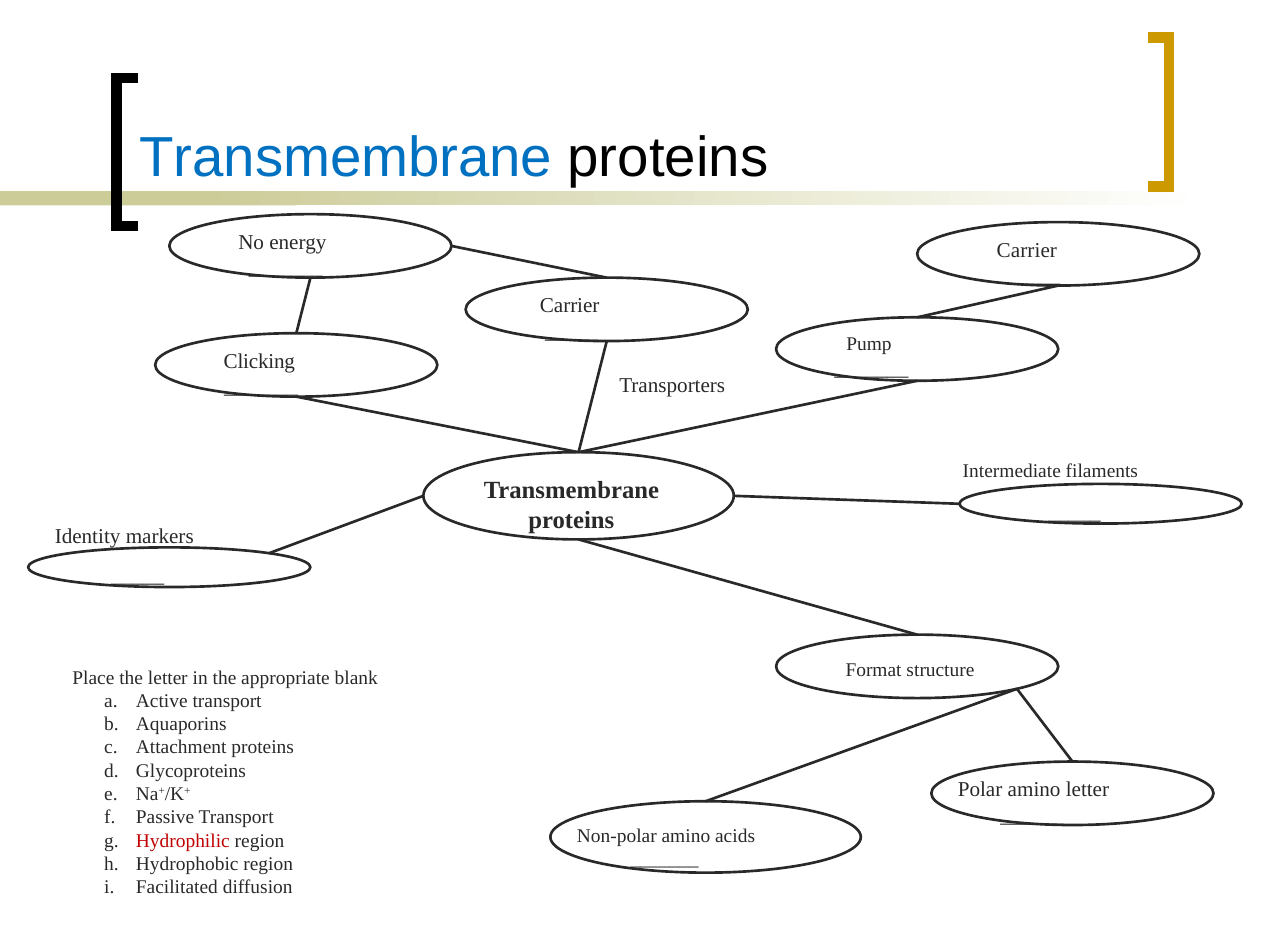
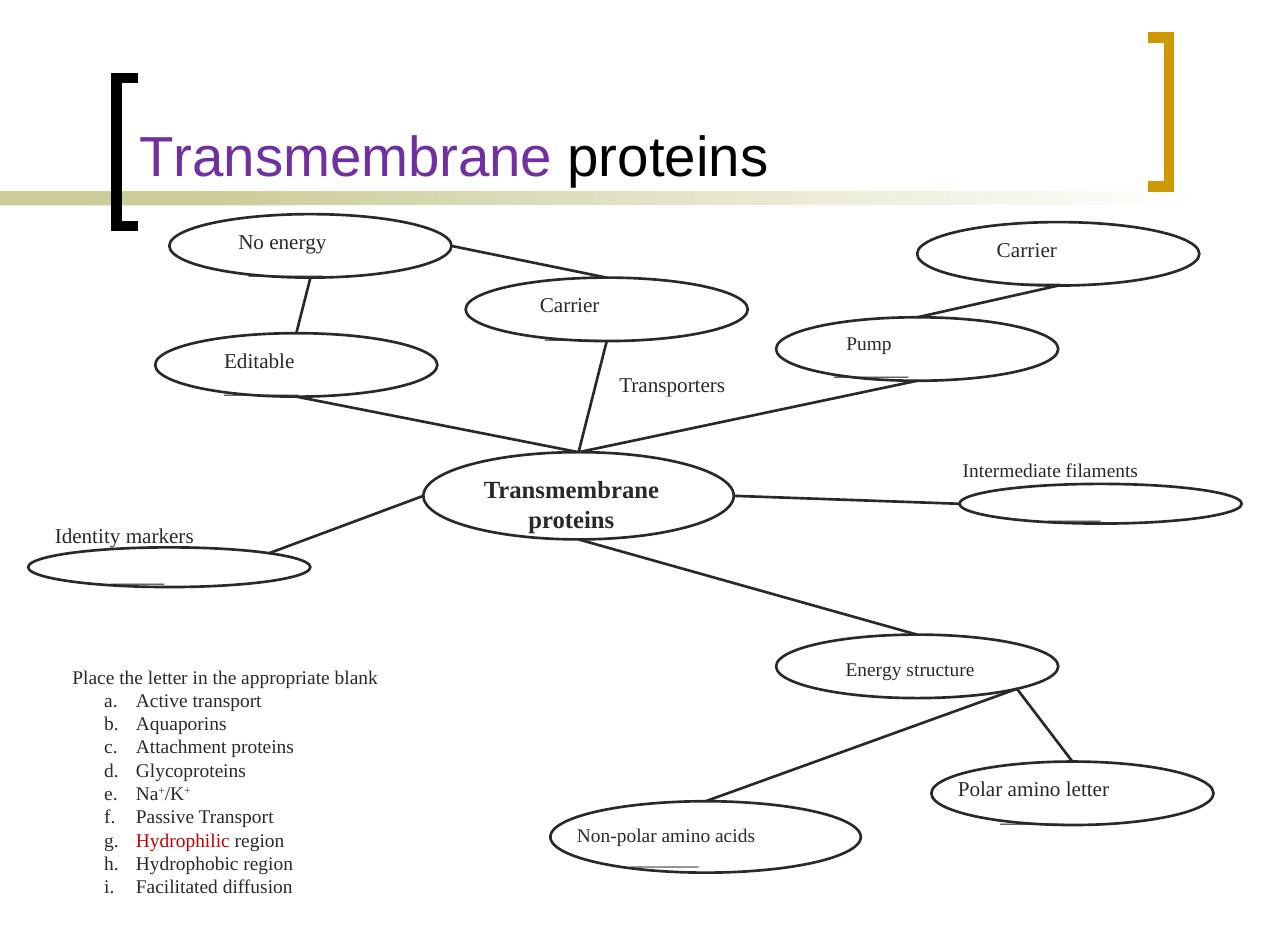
Transmembrane colour: blue -> purple (346, 157)
Clicking: Clicking -> Editable (259, 362)
Format: Format -> Energy (874, 670)
